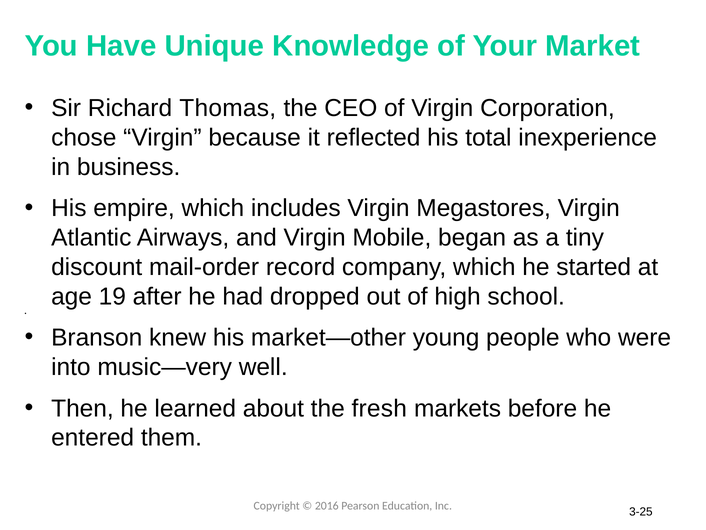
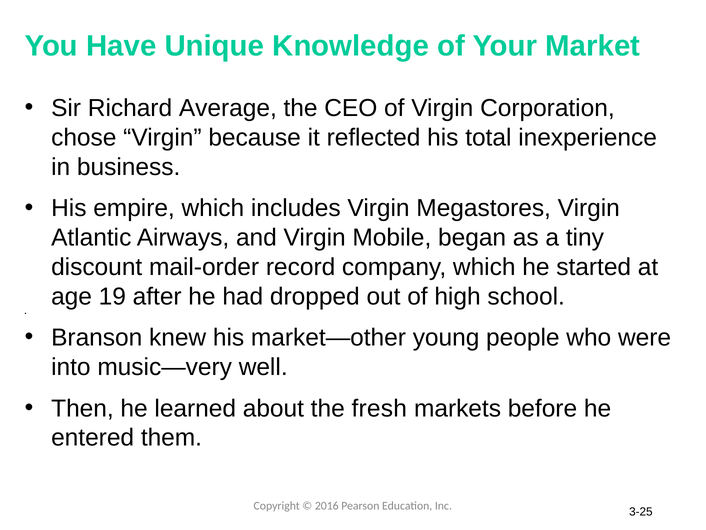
Thomas: Thomas -> Average (228, 108)
